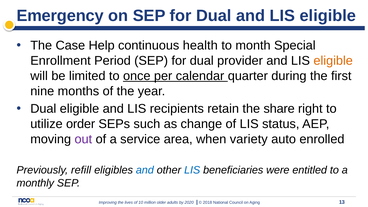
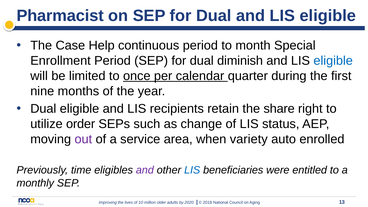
Emergency: Emergency -> Pharmacist (60, 16)
continuous health: health -> period (200, 46)
provider: provider -> diminish (240, 61)
eligible colour: orange -> blue (333, 61)
refill: refill -> time (81, 170)
and colour: blue -> purple (145, 170)
